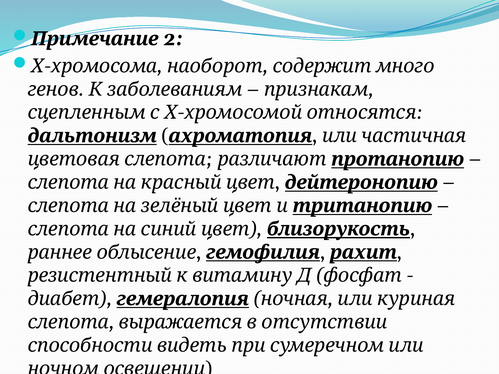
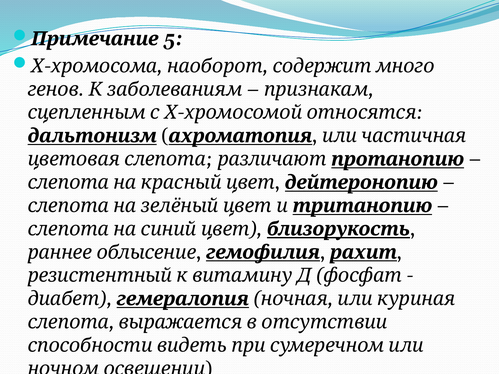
2: 2 -> 5 (173, 39)
